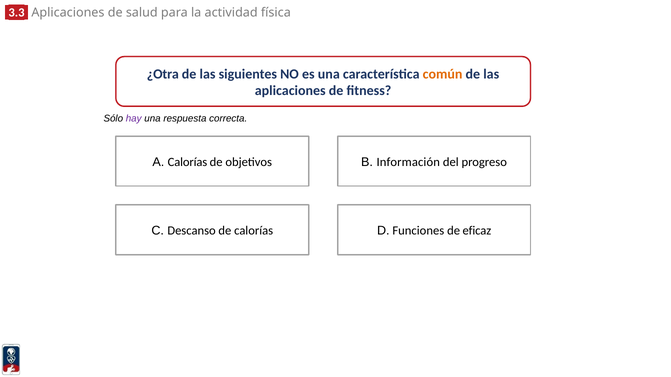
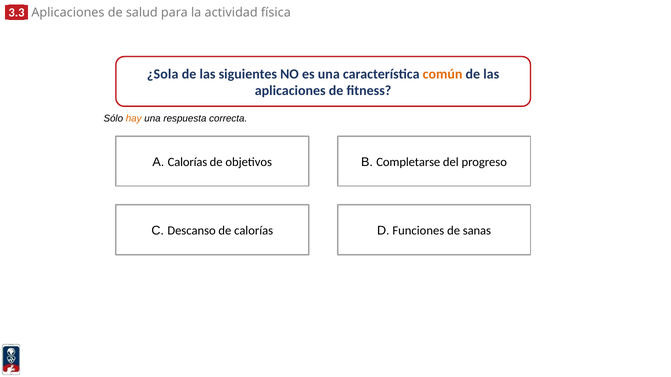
¿Otra: ¿Otra -> ¿Sola (163, 74)
hay colour: purple -> orange (134, 118)
Información: Información -> Completarse (408, 162)
eficaz: eficaz -> sanas (477, 231)
